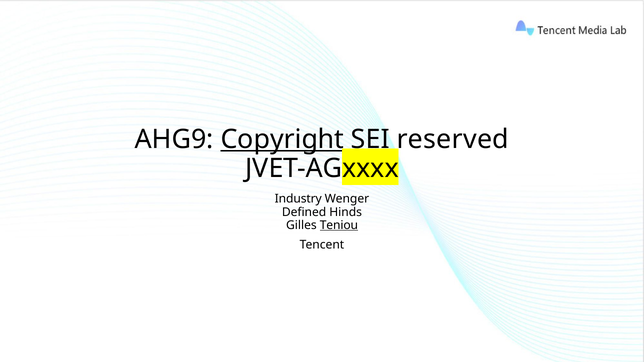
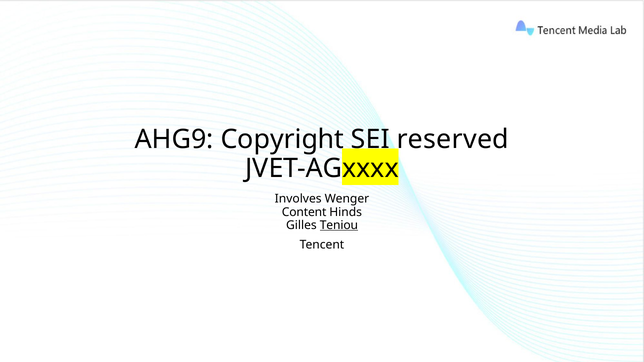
Copyright underline: present -> none (282, 139)
Industry: Industry -> Involves (298, 199)
Defined: Defined -> Content (304, 212)
